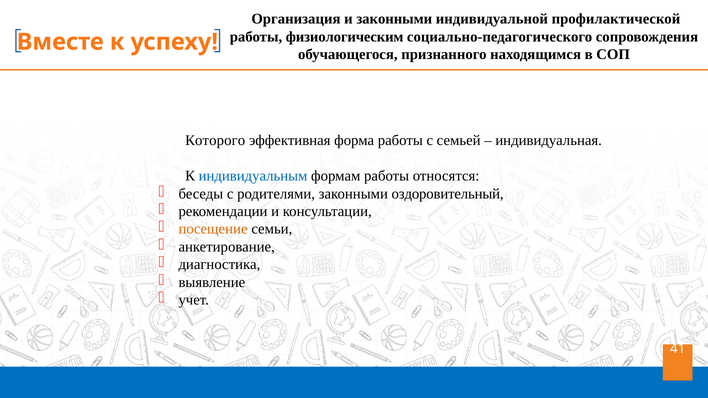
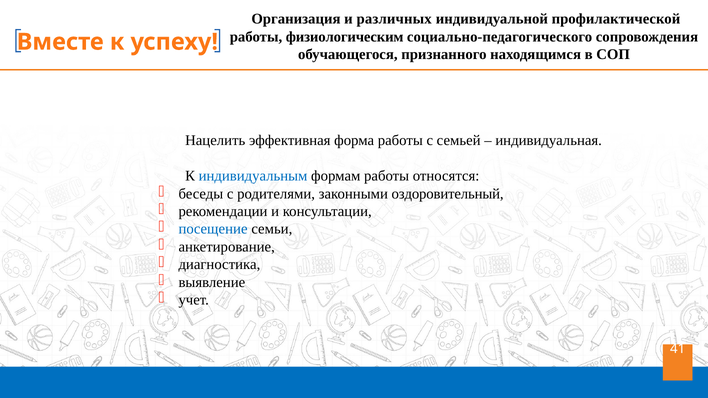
и законными: законными -> различных (394, 19)
Которого: Которого -> Нацелить (215, 141)
посещение colour: orange -> blue (213, 229)
